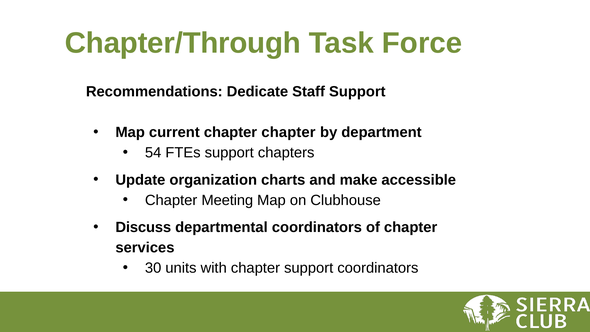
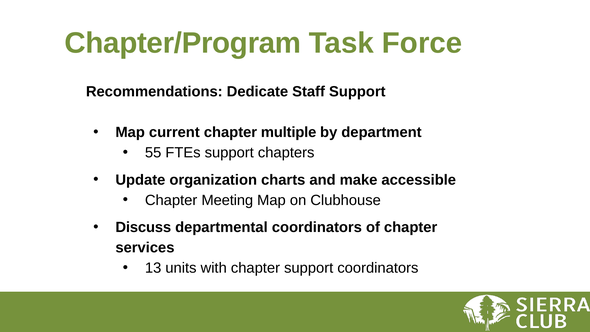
Chapter/Through: Chapter/Through -> Chapter/Program (183, 43)
chapter chapter: chapter -> multiple (289, 132)
54: 54 -> 55 (153, 153)
30: 30 -> 13 (153, 268)
